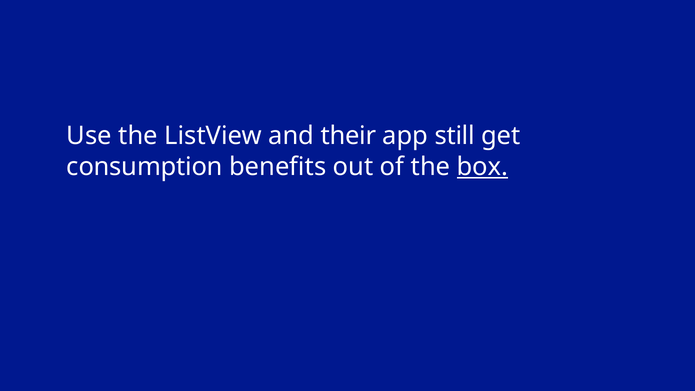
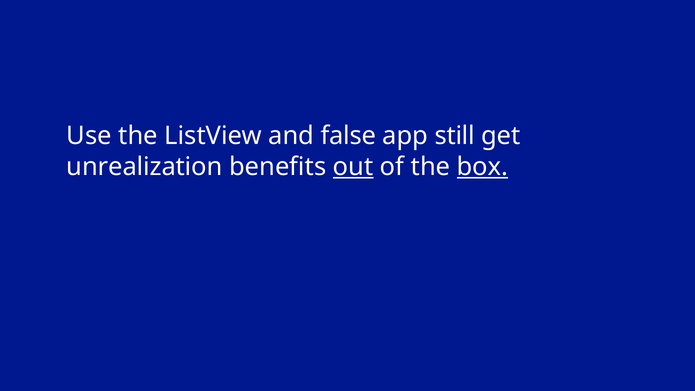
their: their -> false (348, 136)
consumption: consumption -> unrealization (145, 167)
out underline: none -> present (353, 167)
